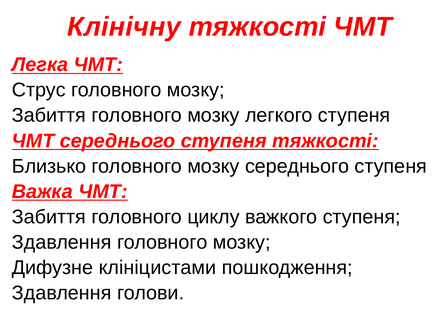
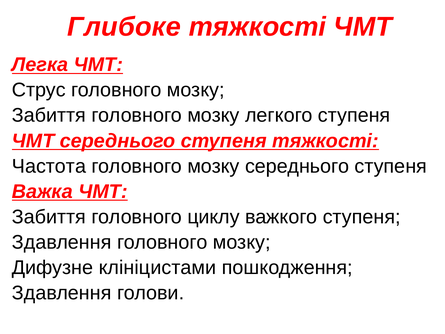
Клінічну: Клінічну -> Глибоке (124, 27)
Близько: Близько -> Частота (49, 166)
